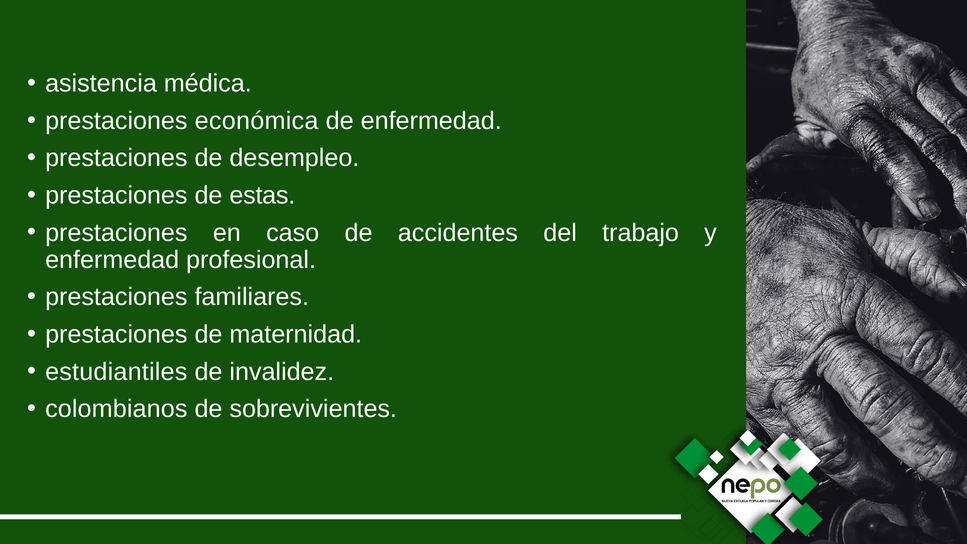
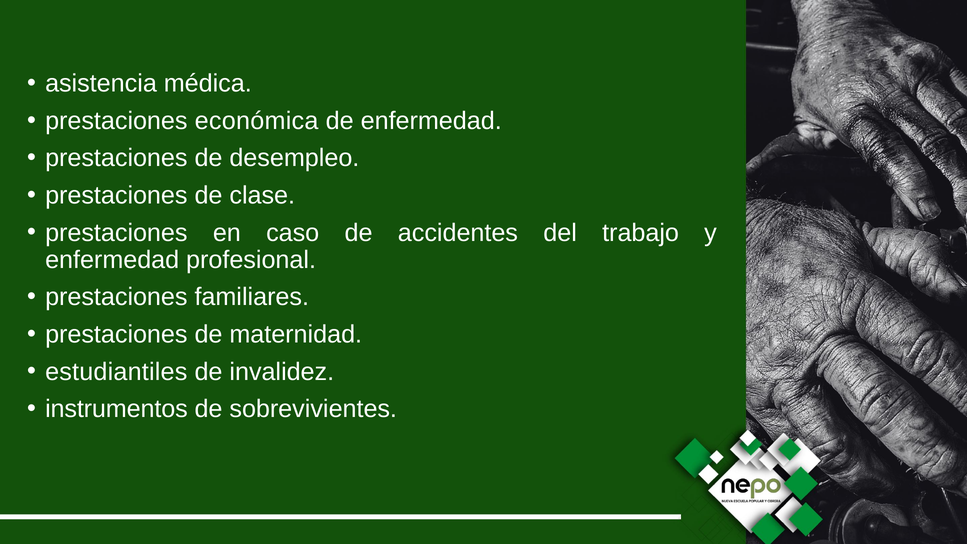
estas: estas -> clase (262, 195)
colombianos: colombianos -> instrumentos (116, 409)
